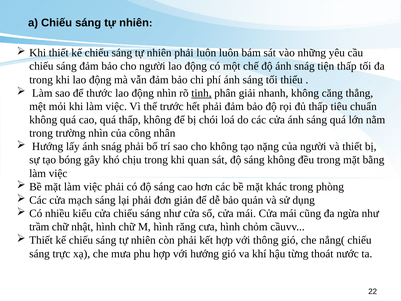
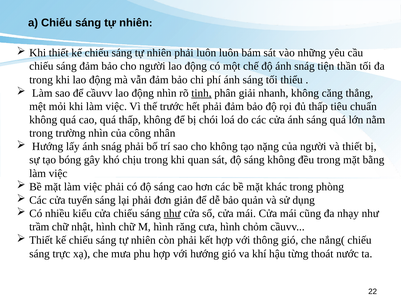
tiện thấp: thấp -> thần (347, 66)
để thước: thước -> cầuvv (99, 93)
mạch: mạch -> tuyển (80, 200)
như underline: none -> present (172, 213)
ngừa: ngừa -> nhạy (348, 213)
